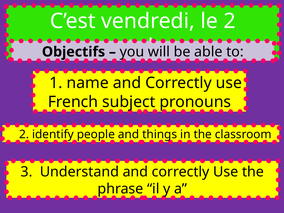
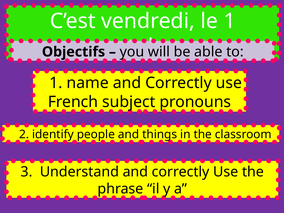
le 2: 2 -> 1 (230, 21)
